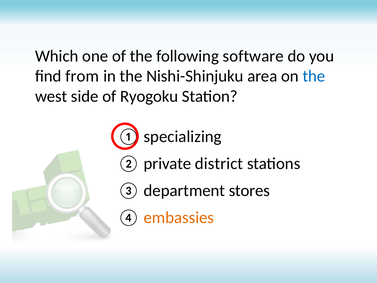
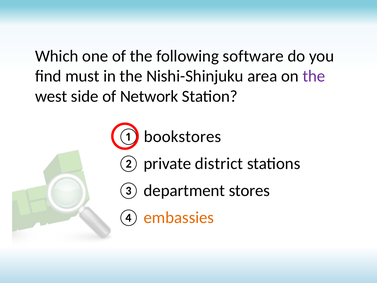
from: from -> must (82, 76)
the colour: blue -> purple (314, 76)
Ryogoku: Ryogoku -> Network (149, 96)
specializing: specializing -> bookstores (183, 137)
